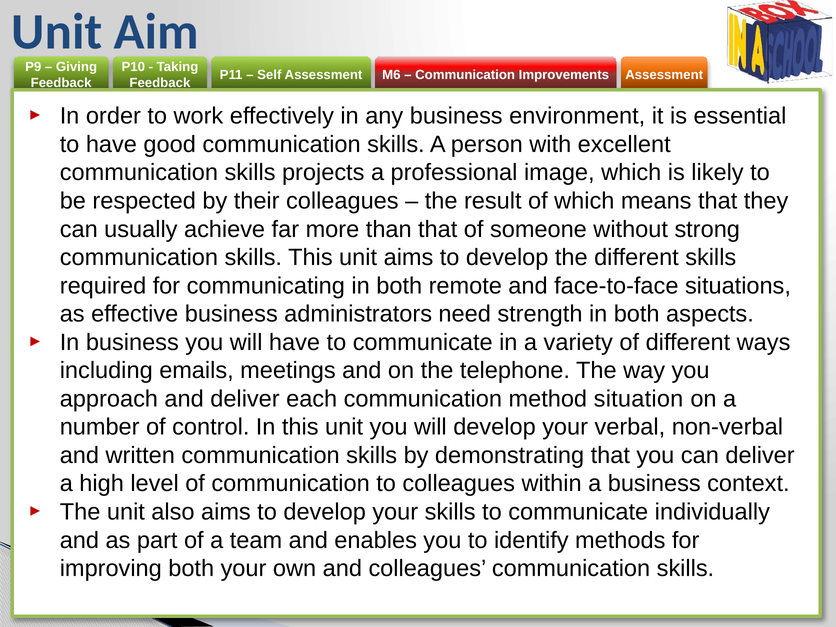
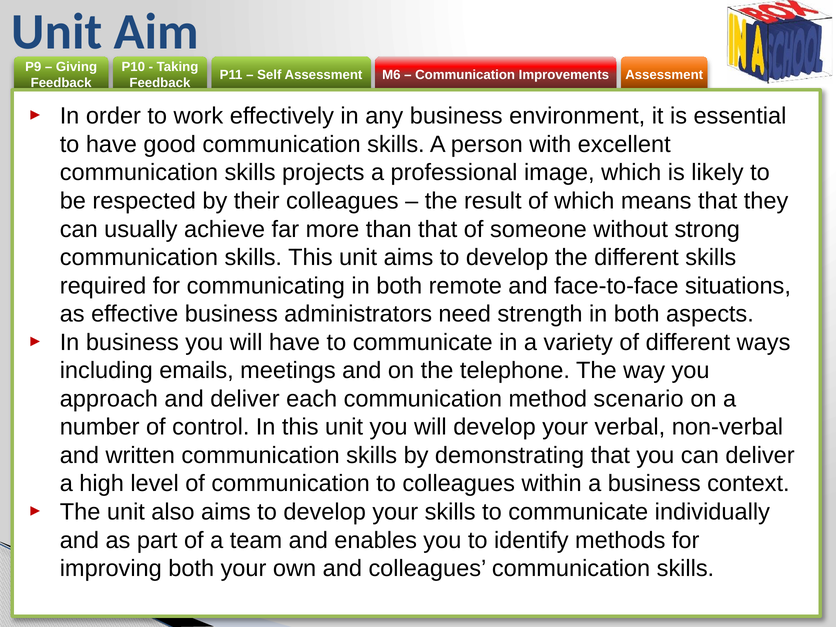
situation: situation -> scenario (639, 399)
